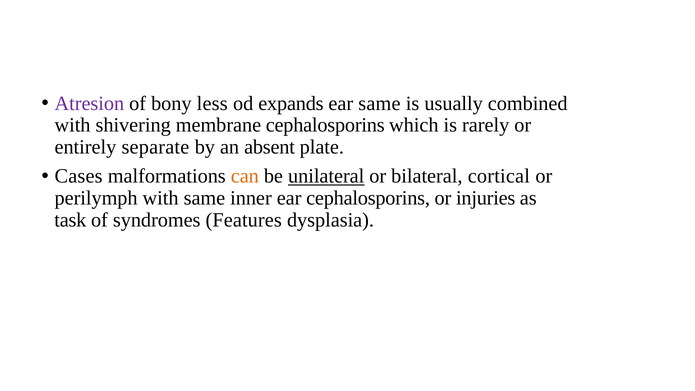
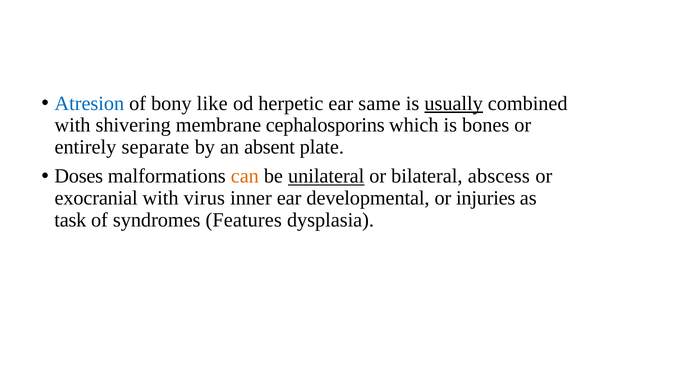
Atresion colour: purple -> blue (89, 103)
less: less -> like (212, 103)
expands: expands -> herpetic (291, 103)
usually underline: none -> present (454, 103)
rarely: rarely -> bones (486, 125)
Cases: Cases -> Doses (79, 176)
cortical: cortical -> abscess (499, 176)
perilymph: perilymph -> exocranial (96, 198)
with same: same -> virus (204, 198)
ear cephalosporins: cephalosporins -> developmental (368, 198)
